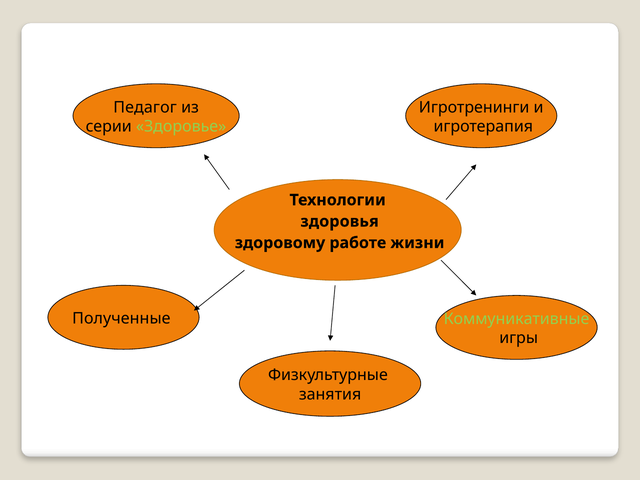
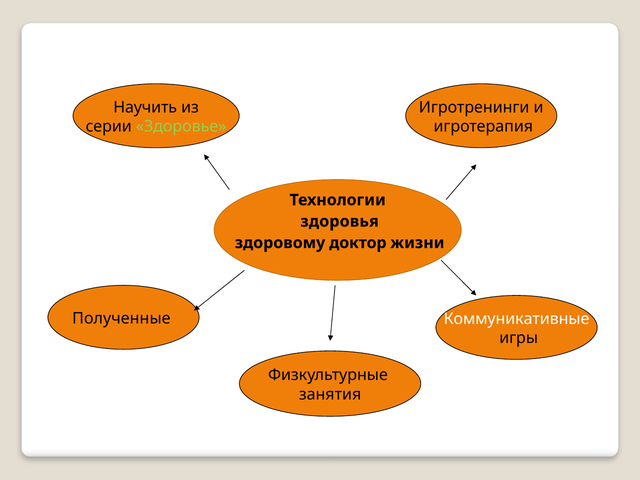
Педагог: Педагог -> Научить (145, 107)
работе: работе -> доктор (358, 243)
Коммуникативные colour: light green -> white (516, 319)
